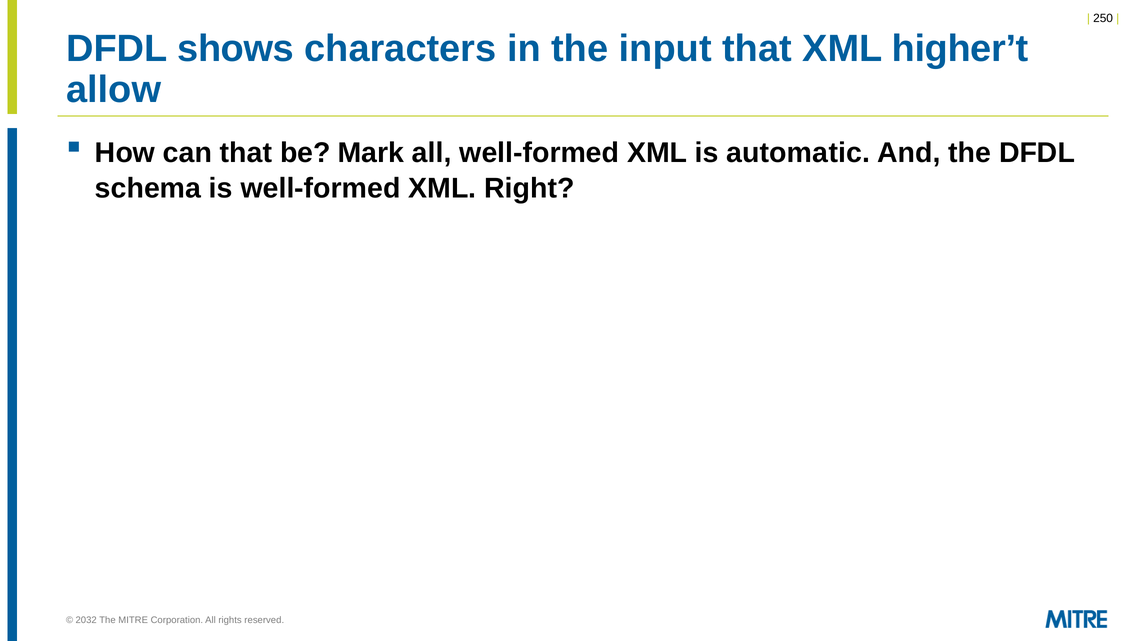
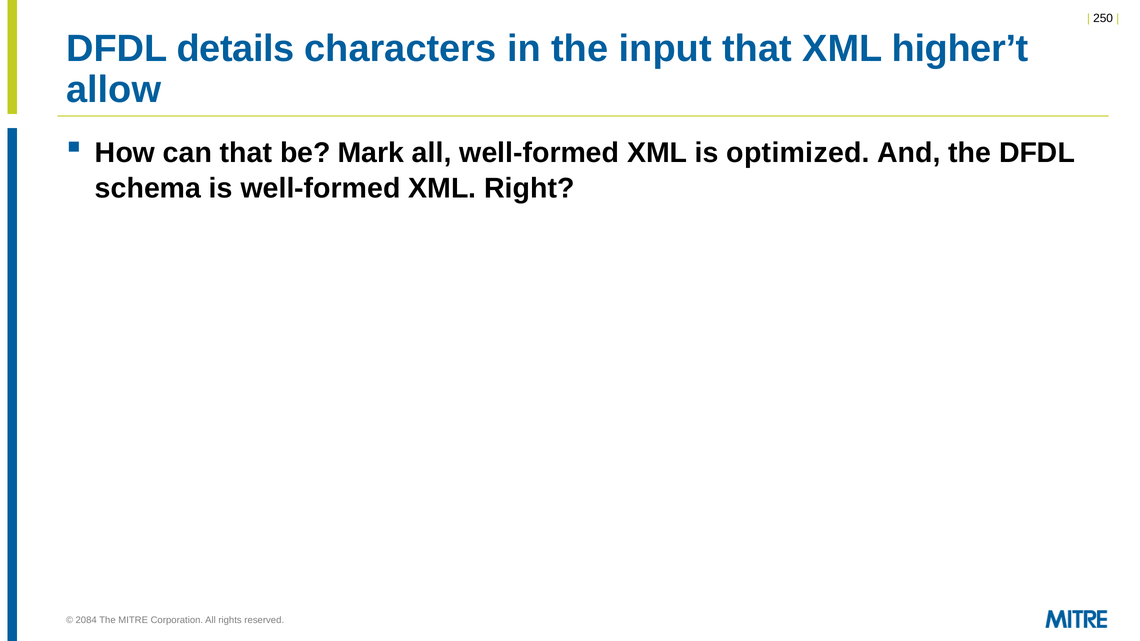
shows: shows -> details (236, 48)
automatic: automatic -> optimized (798, 153)
2032: 2032 -> 2084 (86, 620)
